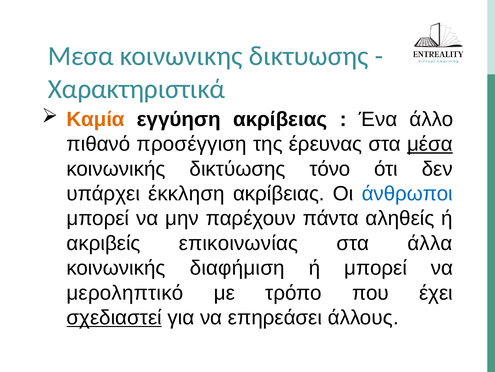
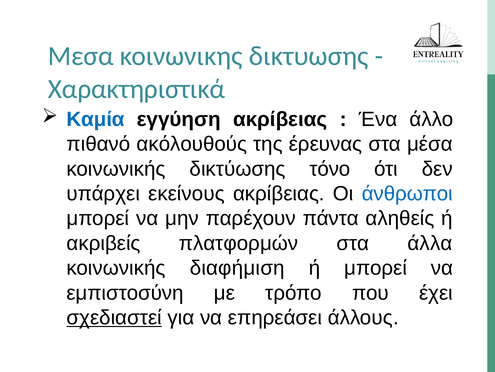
Καμία colour: orange -> blue (96, 119)
προσέγγιση: προσέγγιση -> ακόλουθούς (192, 144)
μέσα underline: present -> none (430, 144)
έκκληση: έκκληση -> εκείνους (186, 193)
επικοινωνίας: επικοινωνίας -> πλατφορμών (239, 243)
μεροληπτικό: μεροληπτικό -> εμπιστοσύνη (125, 292)
